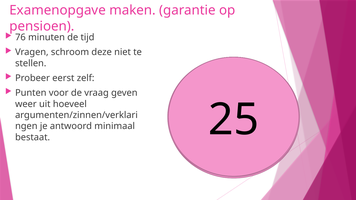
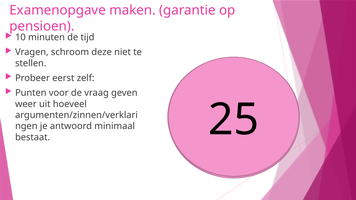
76: 76 -> 10 (20, 37)
